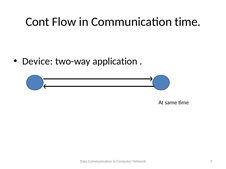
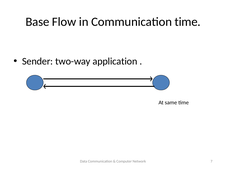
Cont: Cont -> Base (37, 22)
Device: Device -> Sender (38, 61)
